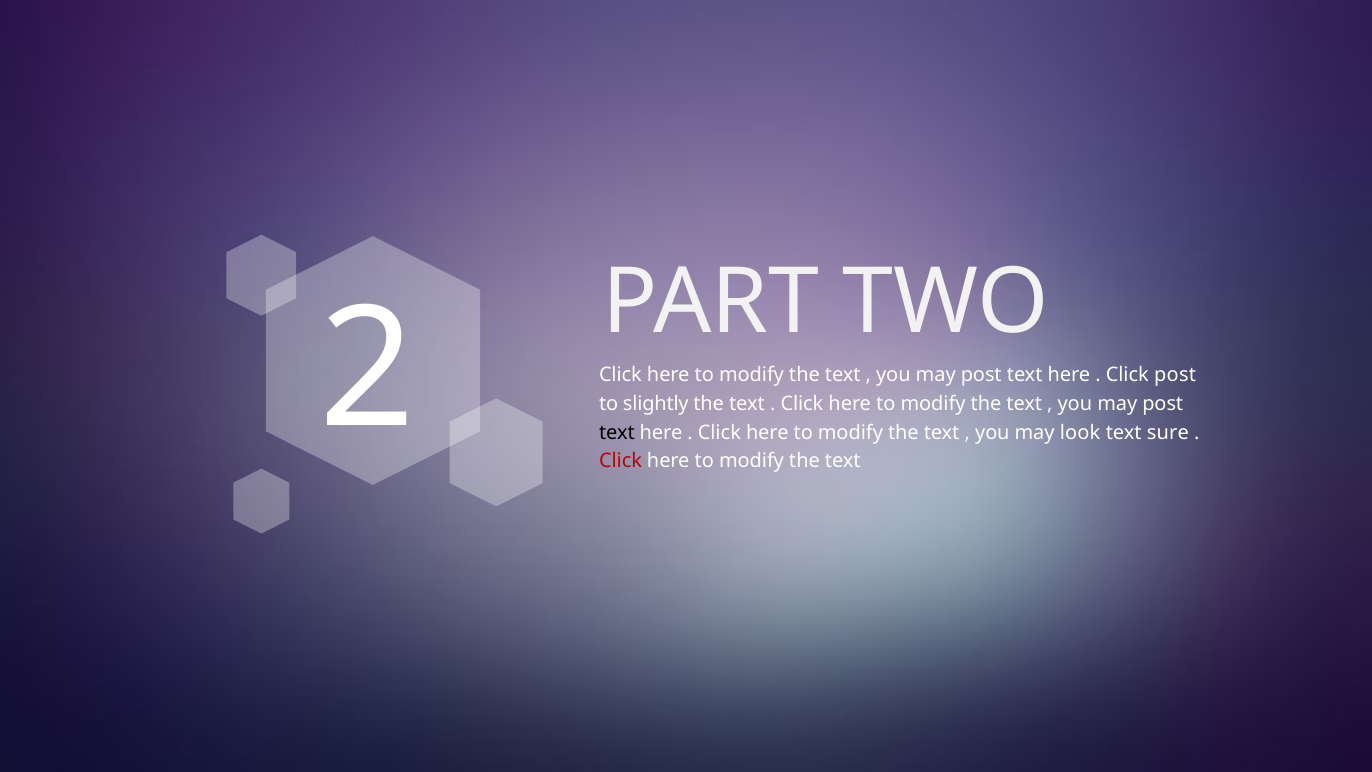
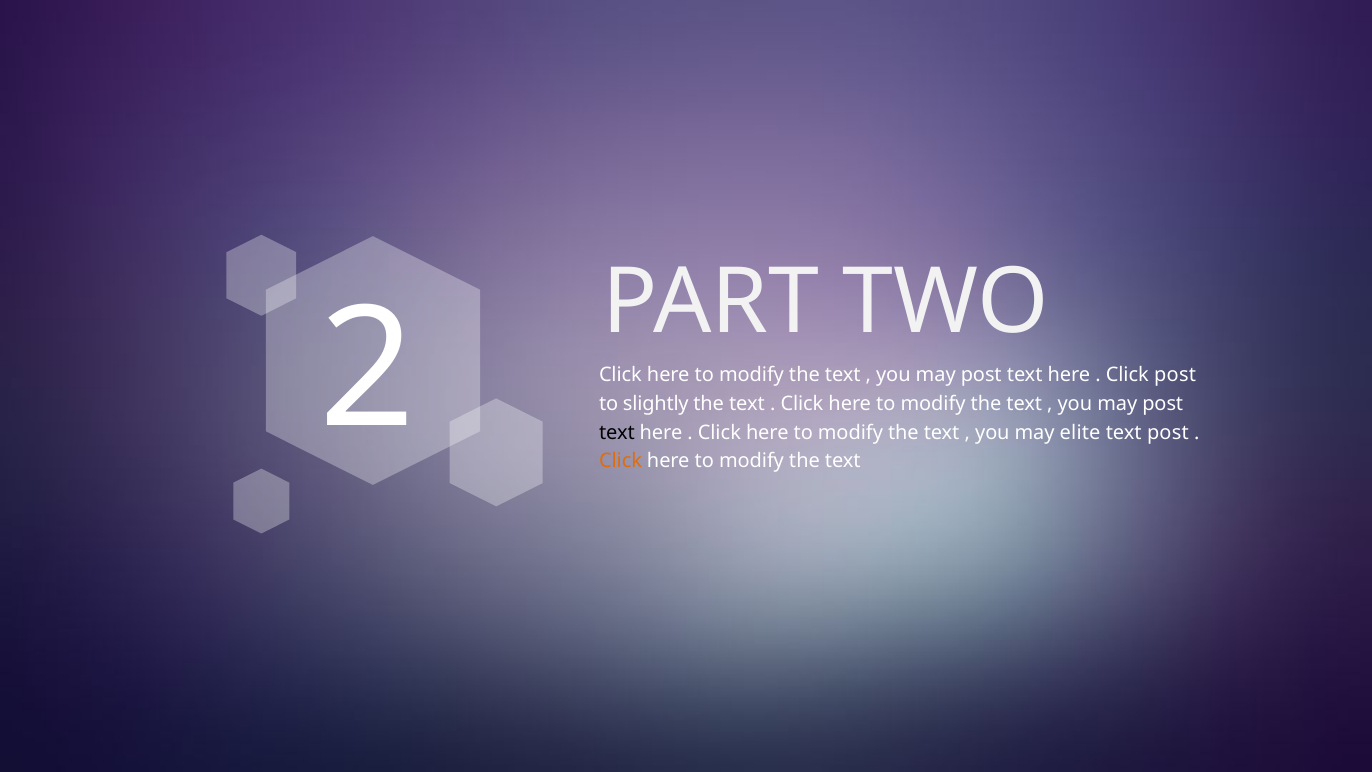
look: look -> elite (1080, 432)
text sure: sure -> post (1168, 432)
Click colour: red -> orange (620, 461)
